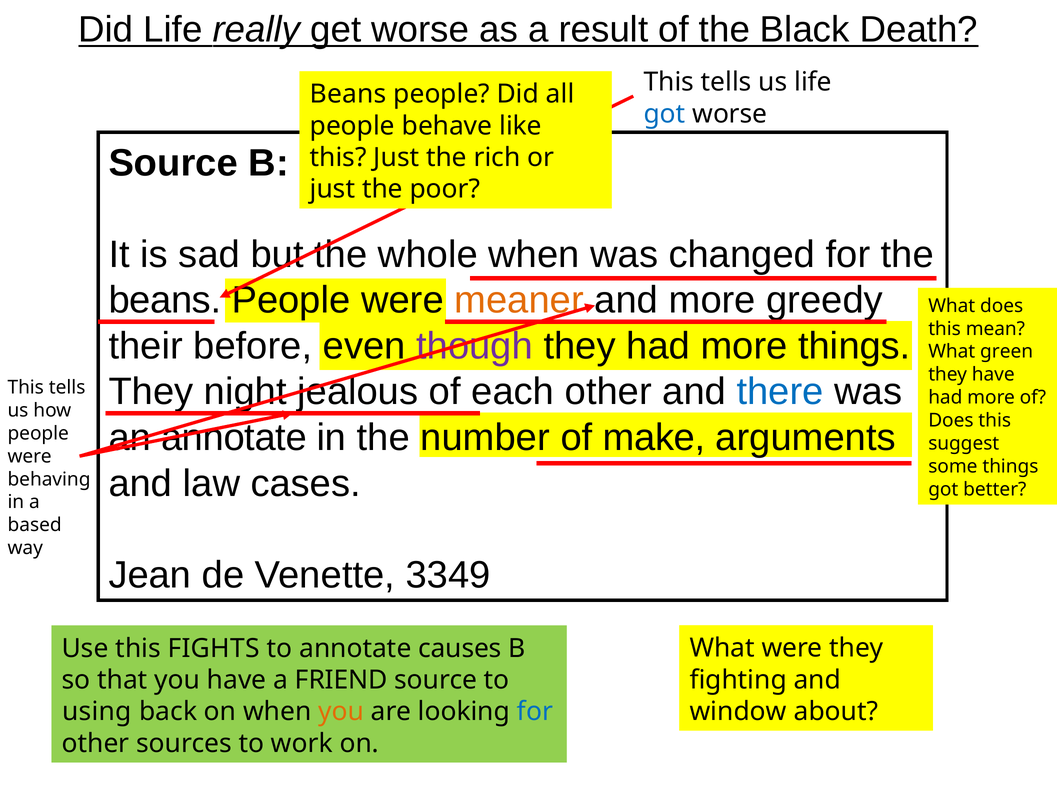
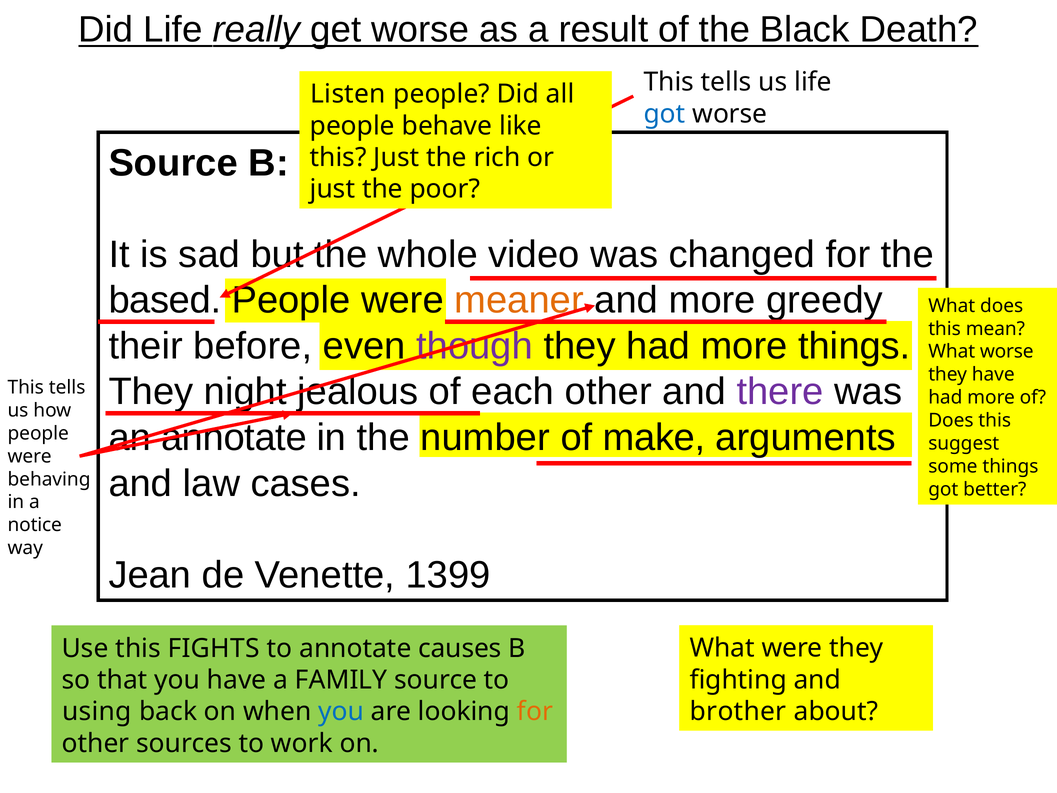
Beans: Beans -> Listen (348, 94)
whole when: when -> video (534, 254)
beans: beans -> based (165, 300)
What green: green -> worse (1007, 352)
there colour: blue -> purple (780, 392)
based: based -> notice (35, 525)
3349: 3349 -> 1399 (448, 575)
FRIEND: FRIEND -> FAMILY (341, 680)
window: window -> brother (738, 711)
you colour: orange -> blue (341, 711)
for colour: blue -> orange (535, 711)
